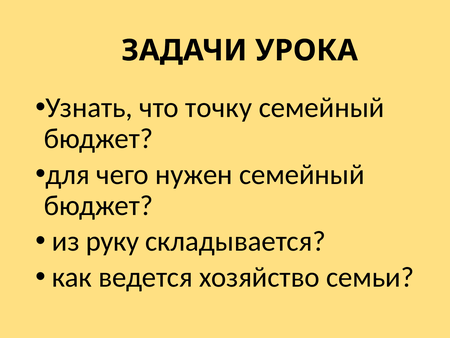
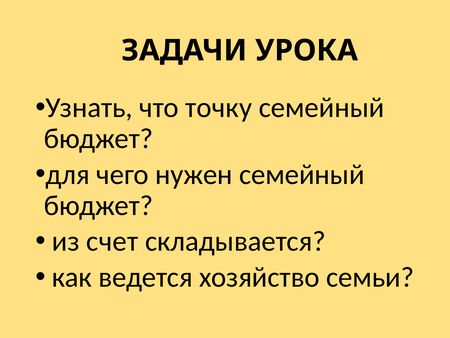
руку: руку -> счет (112, 241)
